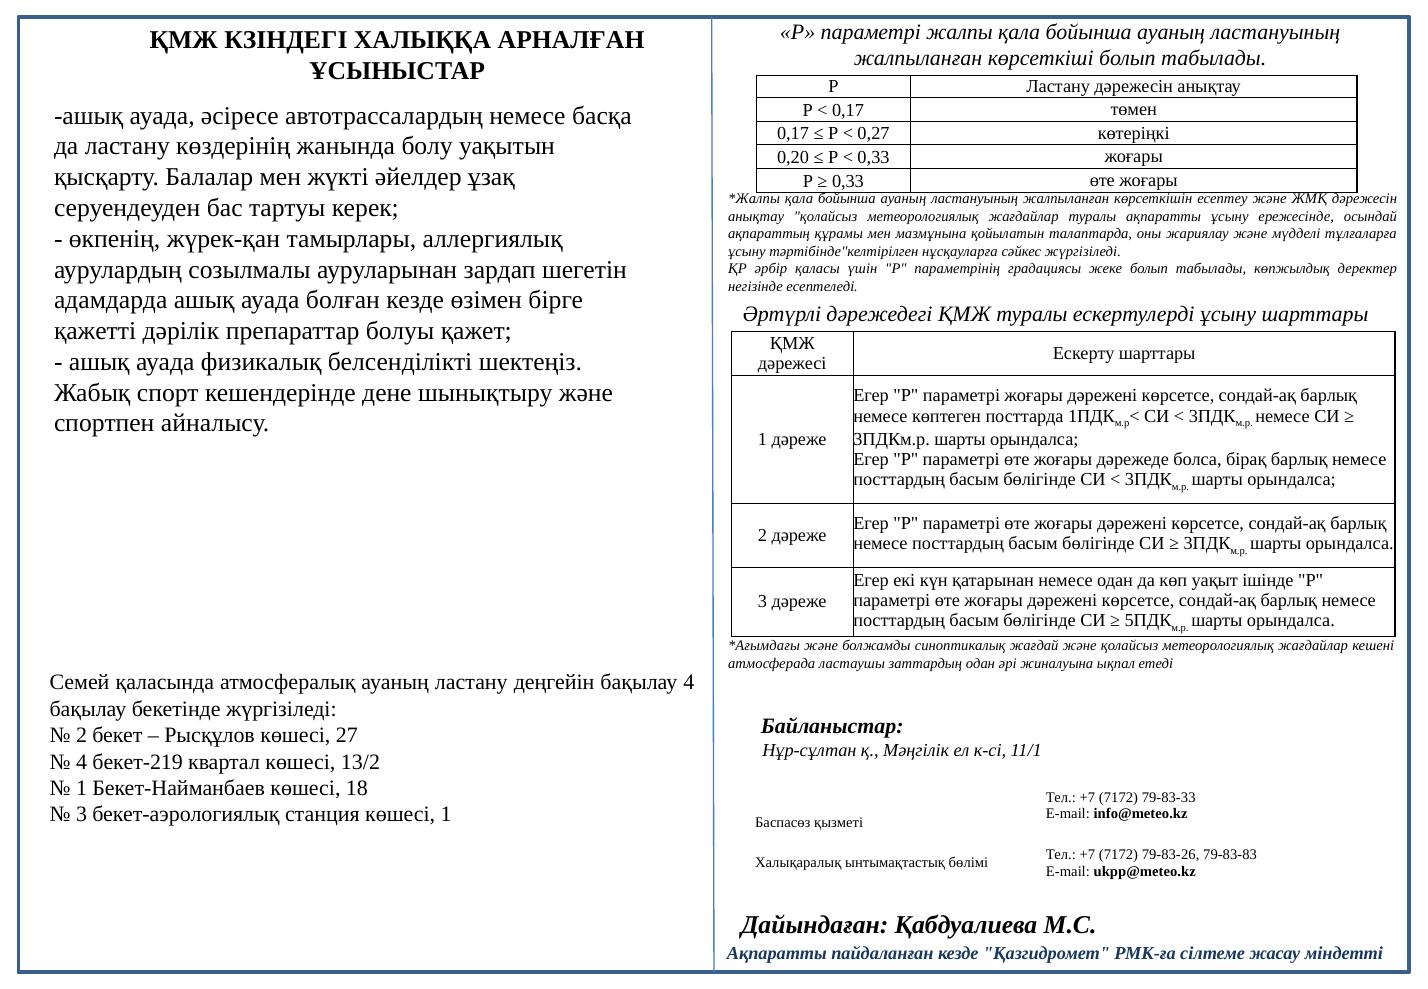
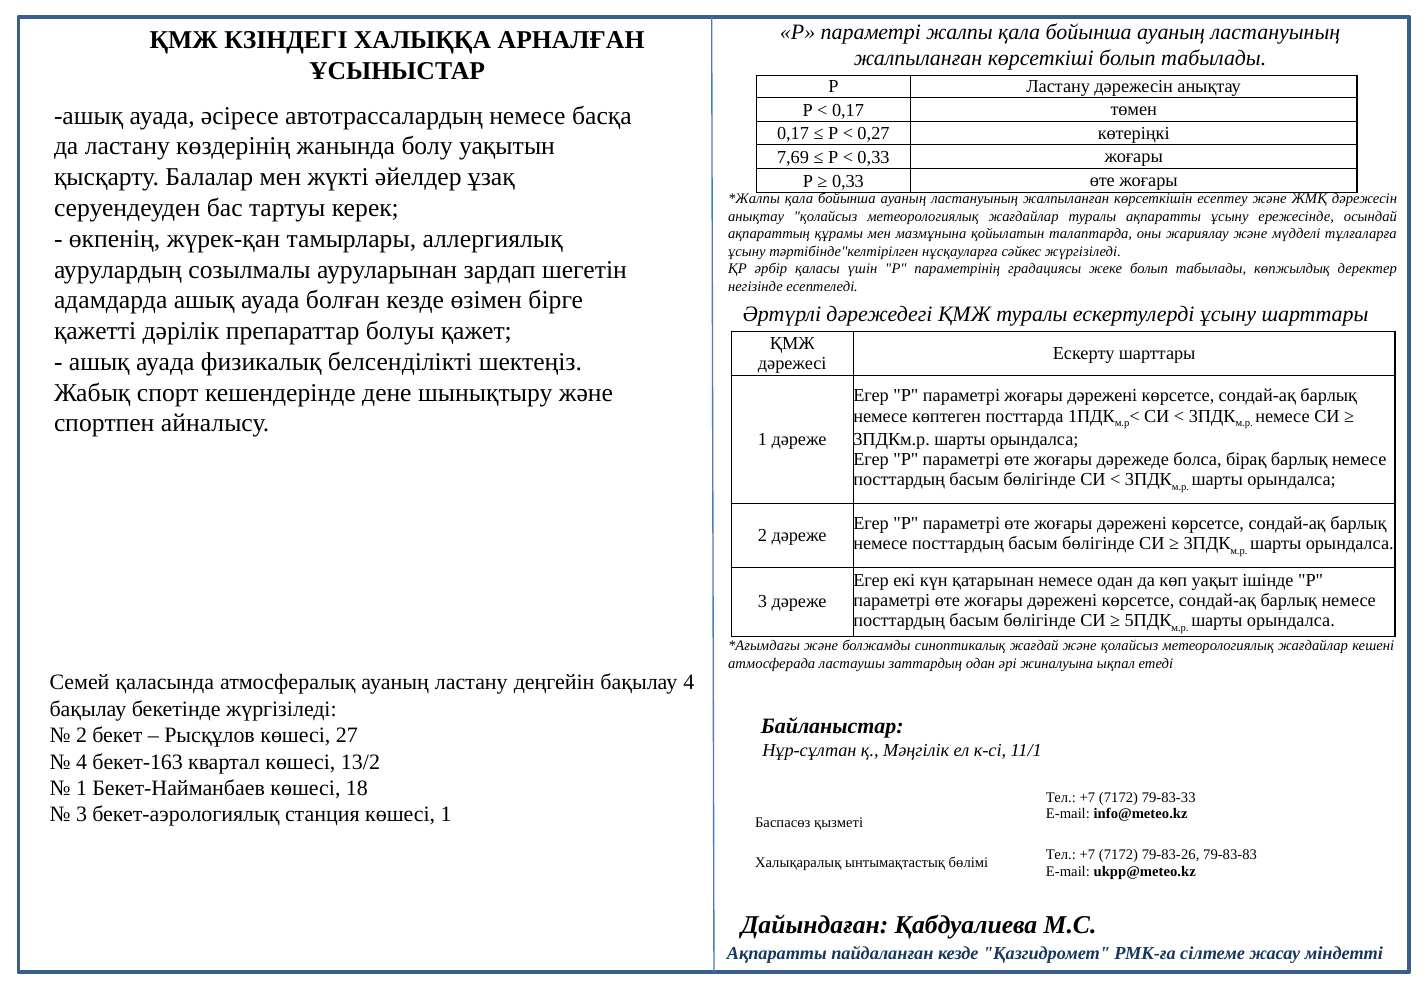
0,20: 0,20 -> 7,69 (793, 157)
бекет-219: бекет-219 -> бекет-163 (138, 762)
